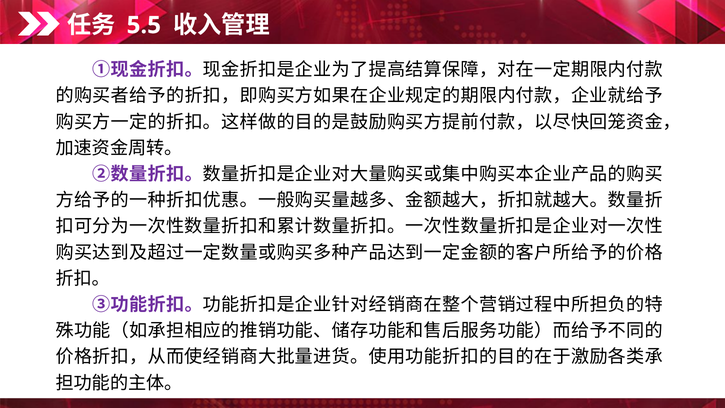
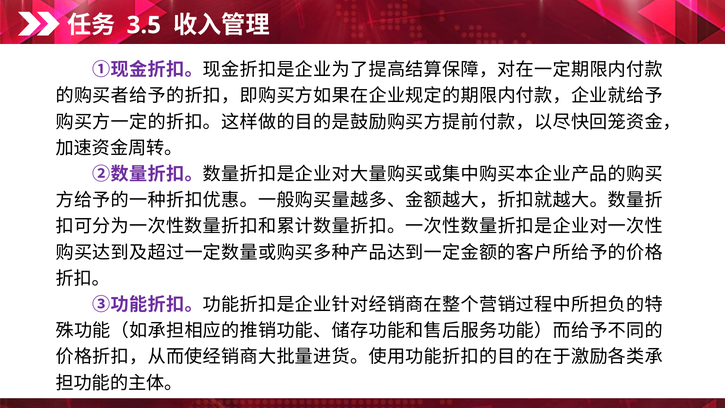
5.5: 5.5 -> 3.5 (144, 25)
